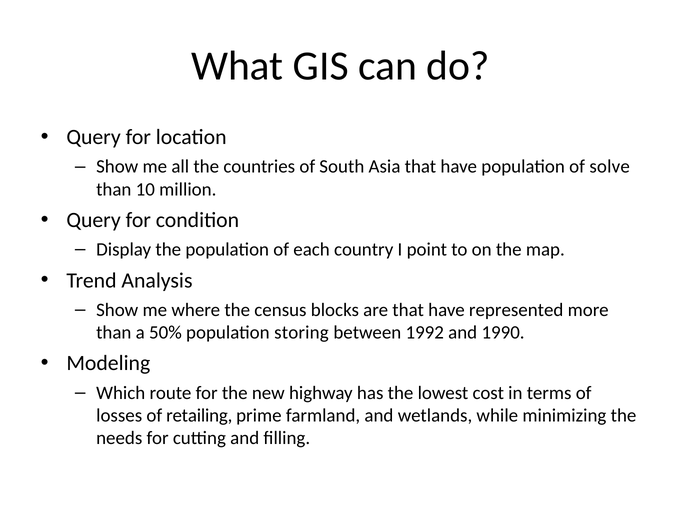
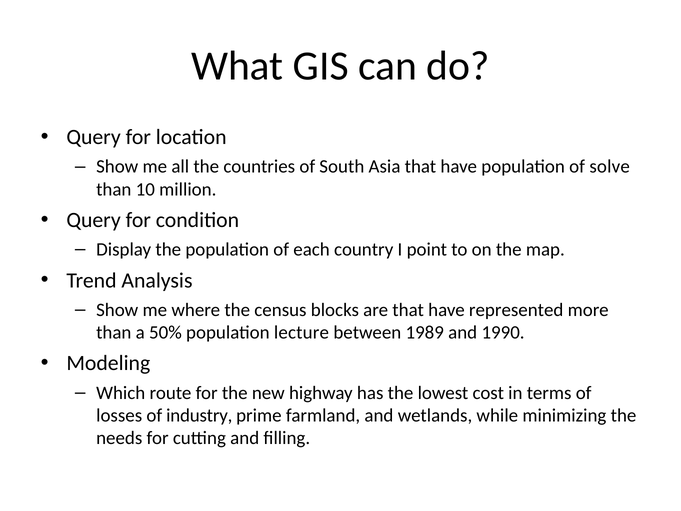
storing: storing -> lecture (301, 332)
1992: 1992 -> 1989 (425, 332)
retailing: retailing -> industry (199, 415)
